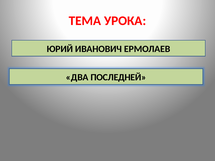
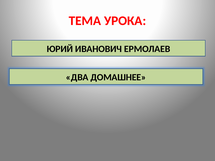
ПОСЛЕДНЕЙ: ПОСЛЕДНЕЙ -> ДОМАШНЕЕ (118, 77)
